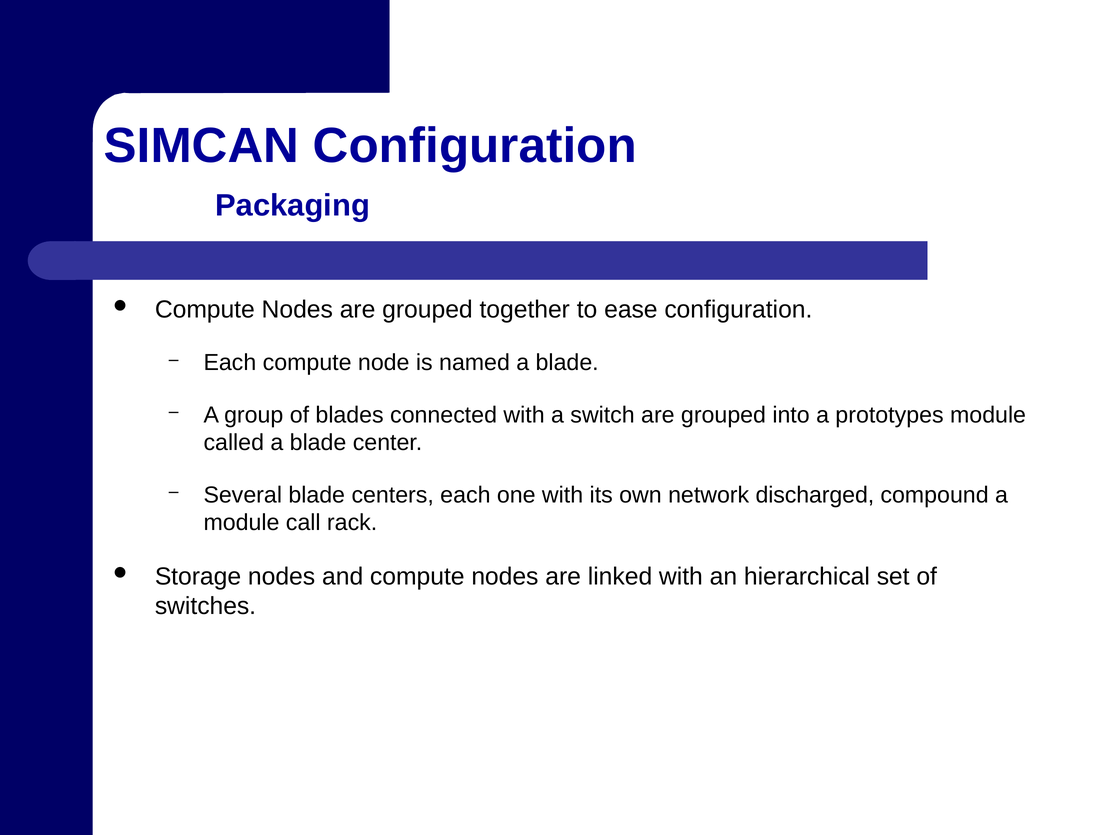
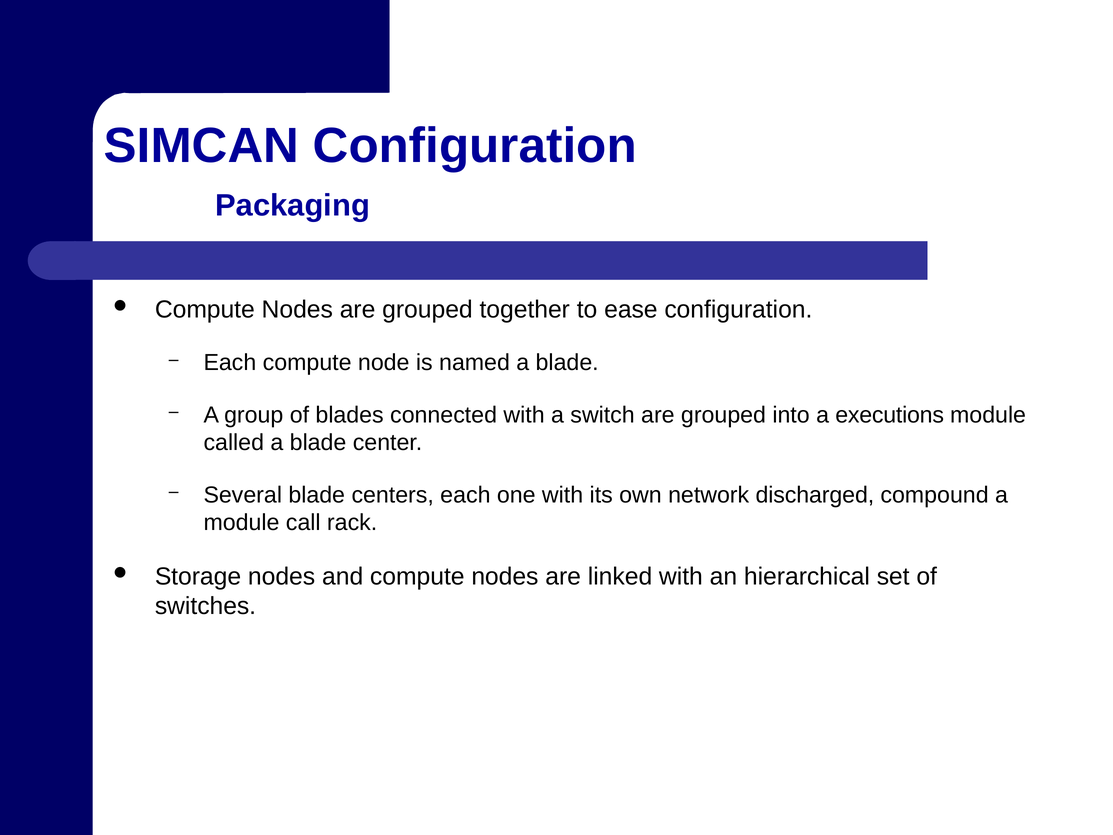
prototypes: prototypes -> executions (890, 415)
